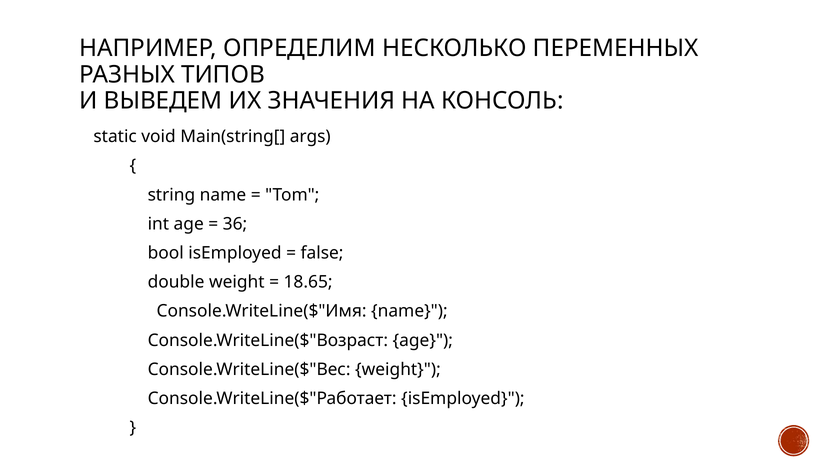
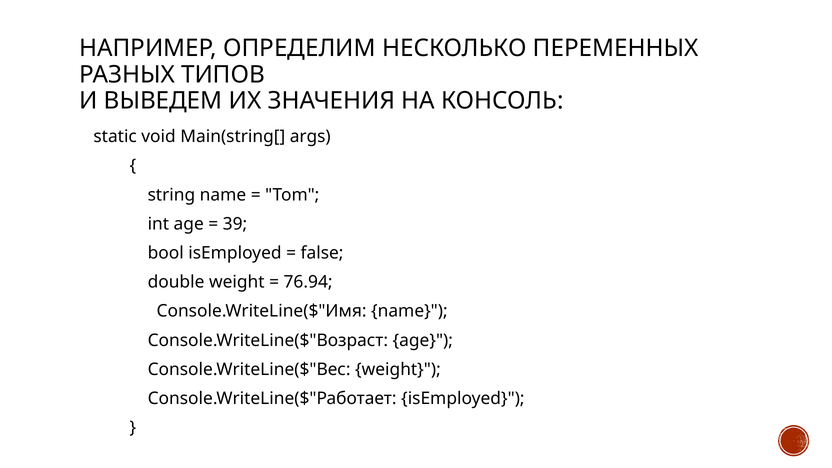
36: 36 -> 39 (235, 224)
18.65: 18.65 -> 76.94 (308, 282)
